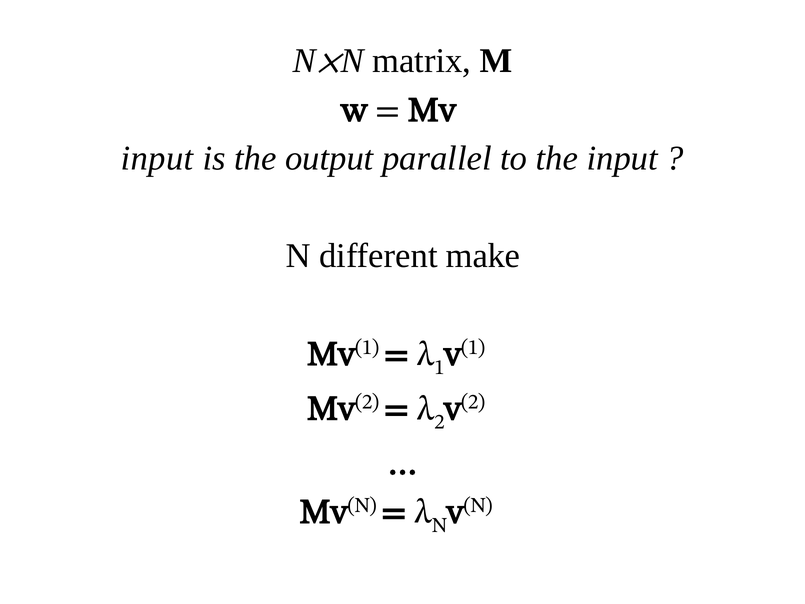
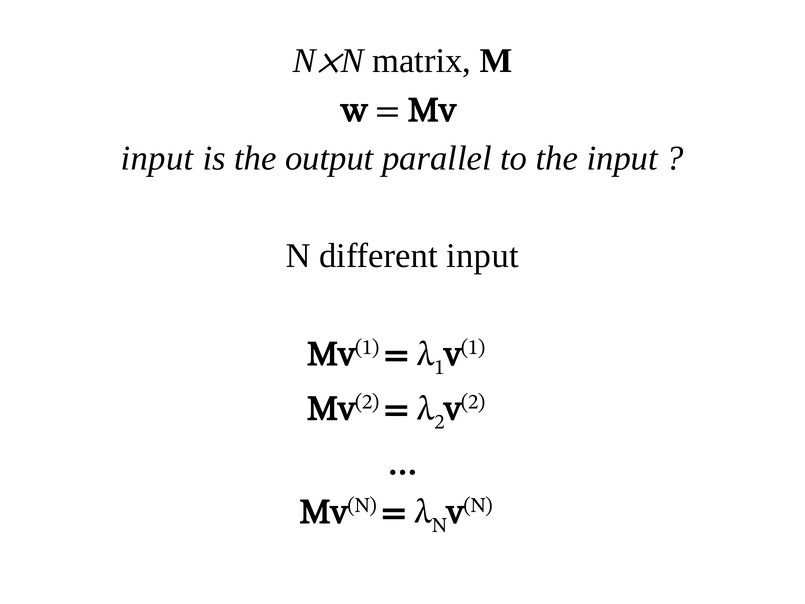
different make: make -> input (483, 256)
